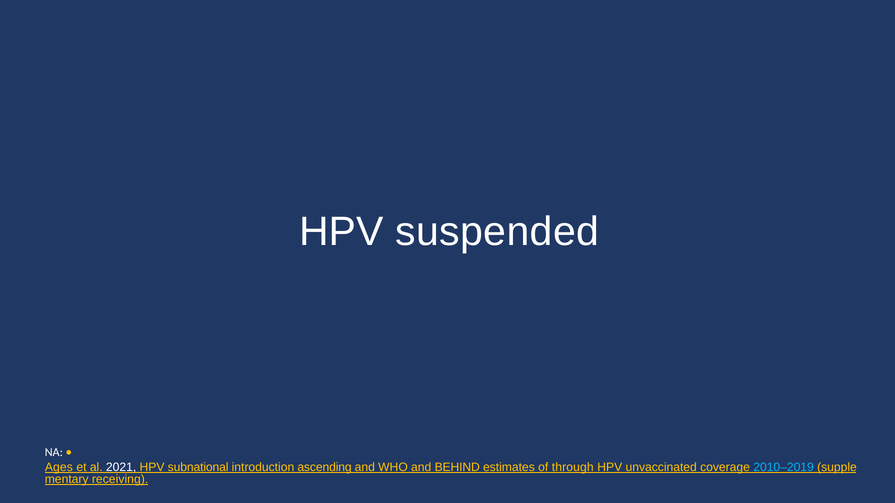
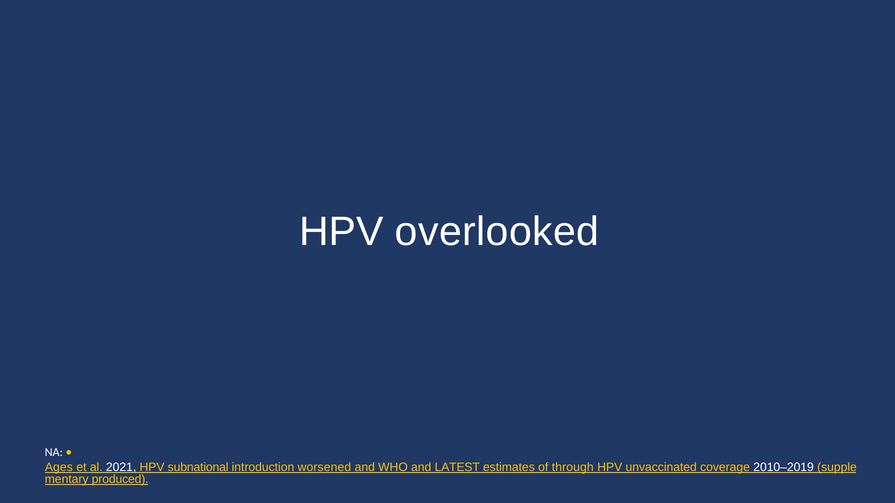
suspended: suspended -> overlooked (497, 232)
ascending: ascending -> worsened (324, 467)
BEHIND: BEHIND -> LATEST (457, 467)
2010–2019 colour: light blue -> white (784, 467)
receiving: receiving -> produced (120, 480)
